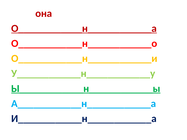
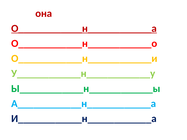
Ы____________н____________ы underline: present -> none (86, 89)
